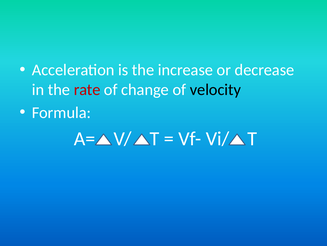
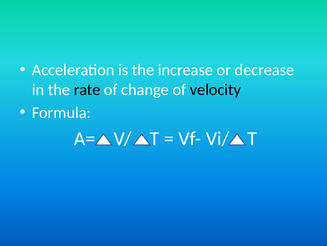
rate colour: red -> black (87, 89)
